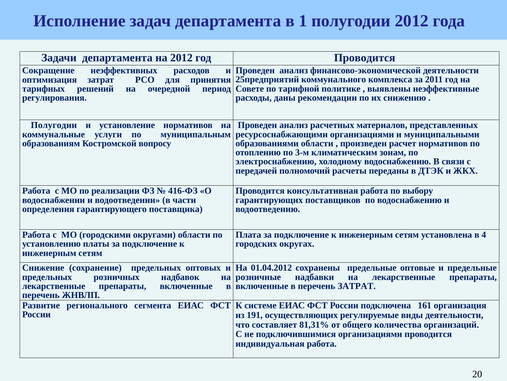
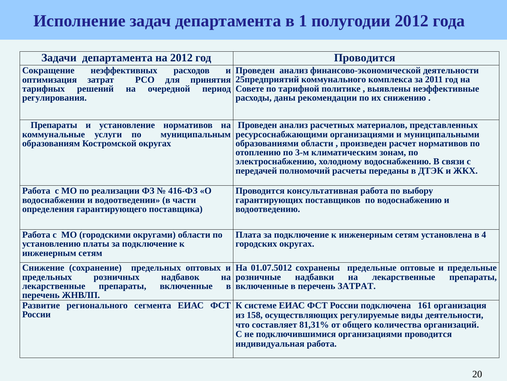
Полугодии: Полугодии -> Препараты (54, 125)
Костромской вопросу: вопросу -> округах (155, 143)
01.04.2012: 01.04.2012 -> 01.07.5012 (271, 267)
191: 191 -> 158 (255, 314)
